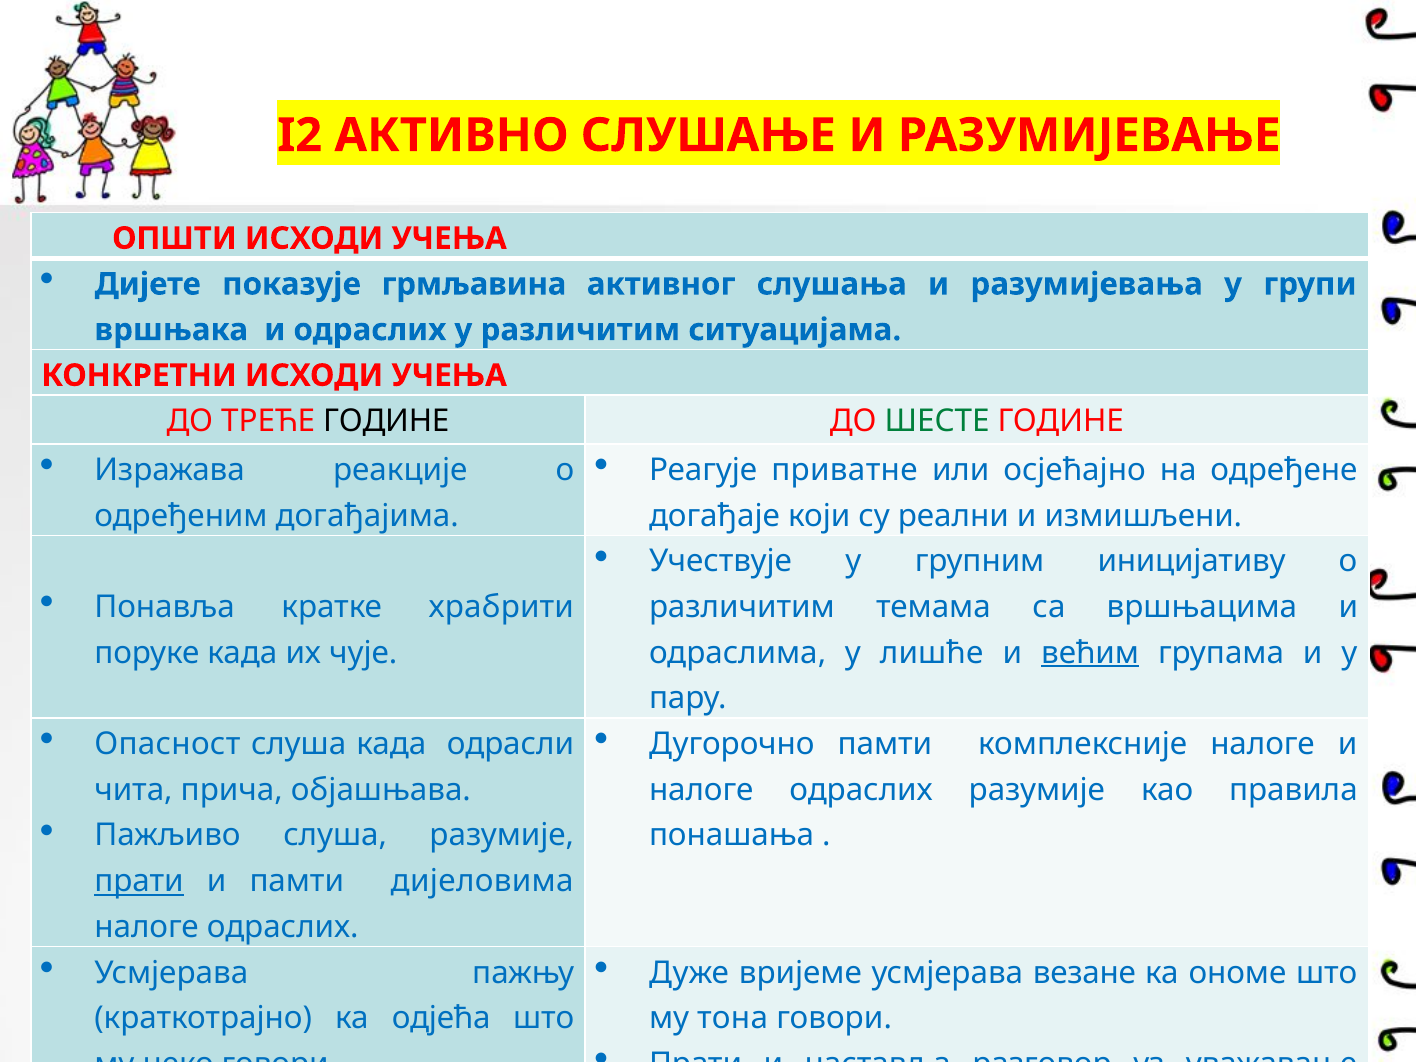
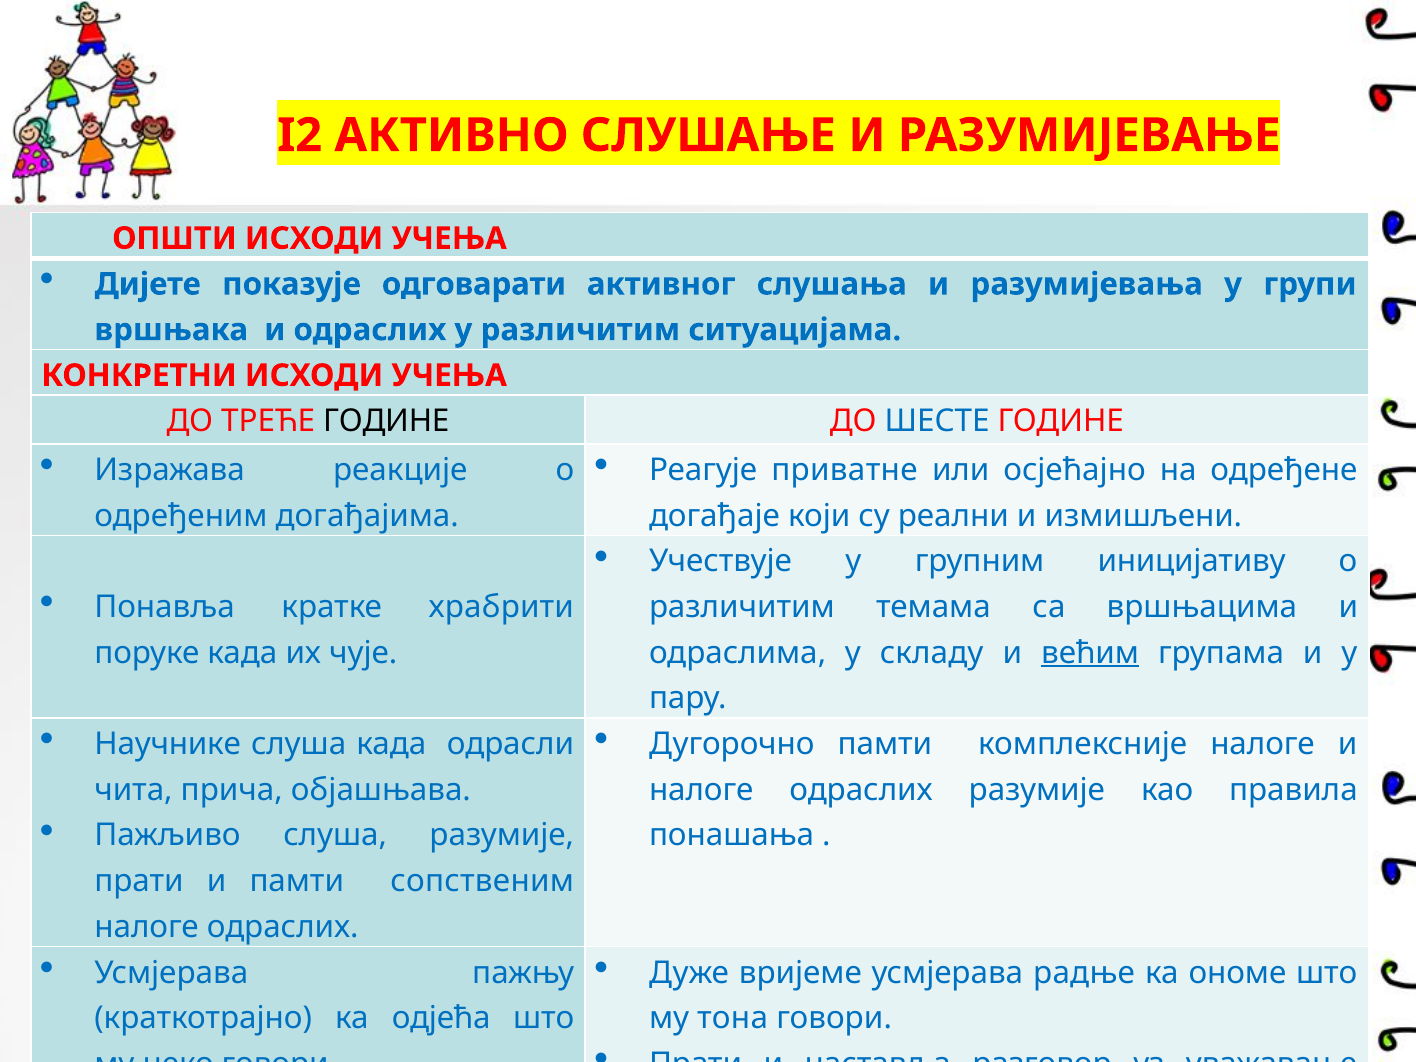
грмљавина: грмљавина -> одговарати (474, 284)
ШЕСТЕ colour: green -> blue (937, 421)
лишће: лишће -> складу (932, 653)
Опасност: Опасност -> Научнике (168, 744)
прати underline: present -> none (139, 881)
дијеловима: дијеловима -> сопственим (482, 881)
везане: везане -> радње (1084, 973)
